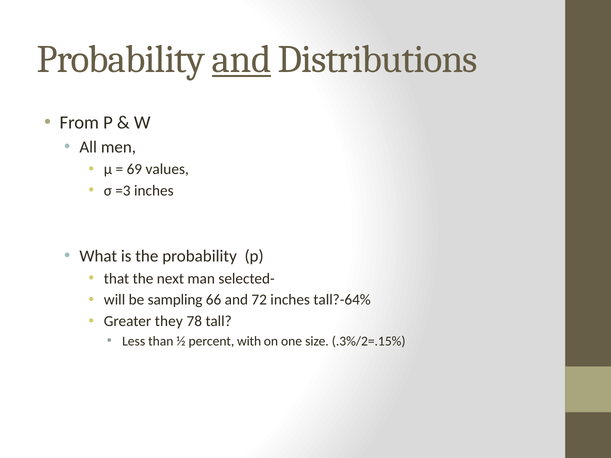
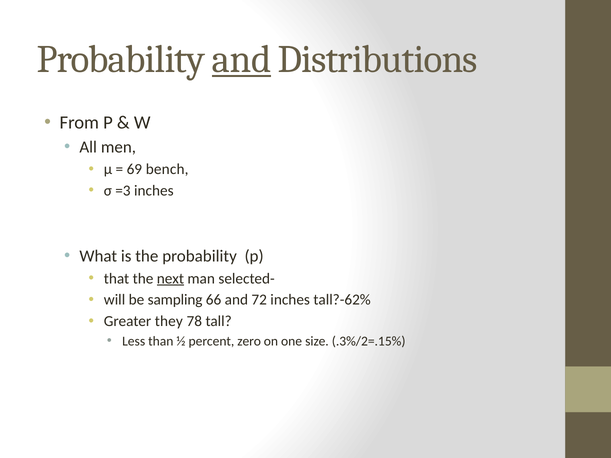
values: values -> bench (167, 169)
next underline: none -> present (170, 279)
tall?-64%: tall?-64% -> tall?-62% (342, 300)
with: with -> zero (249, 341)
